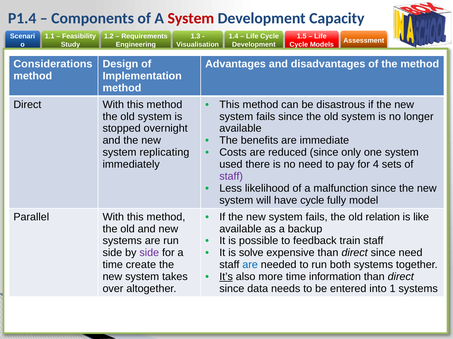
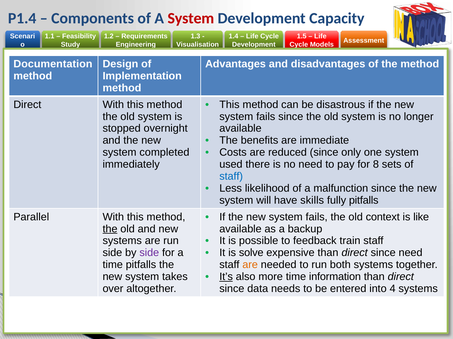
Considerations: Considerations -> Documentation (53, 64)
replicating: replicating -> completed (164, 153)
4: 4 -> 8 (376, 165)
staff colour: purple -> blue (231, 177)
have cycle: cycle -> skills (312, 201)
fully model: model -> pitfalls (364, 201)
relation: relation -> context (383, 217)
the underline: none -> present (110, 229)
time create: create -> pitfalls (141, 265)
are colour: blue -> orange (250, 265)
1: 1 -> 4 (393, 289)
